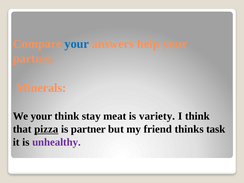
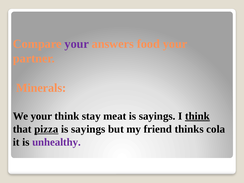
your colour: blue -> purple (77, 44)
help: help -> food (148, 44)
meat is variety: variety -> sayings (157, 116)
think underline: none -> present (197, 116)
partner: partner -> sayings (88, 129)
task: task -> cola (216, 129)
